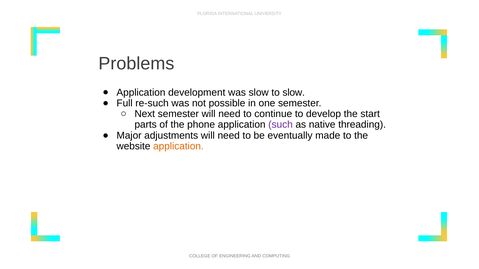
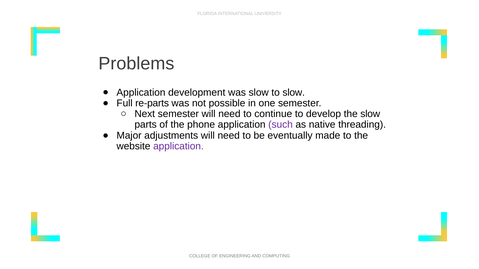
re-such: re-such -> re-parts (152, 103)
the start: start -> slow (370, 114)
application colour: orange -> purple (178, 146)
